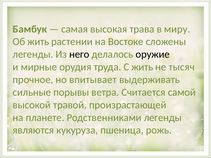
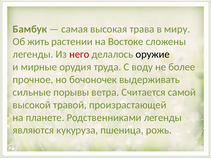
него colour: black -> red (79, 54)
С жить: жить -> воду (142, 67)
тысяч: тысяч -> более (182, 67)
впитывает: впитывает -> бочоночек (93, 80)
